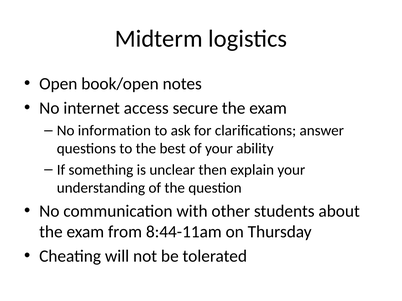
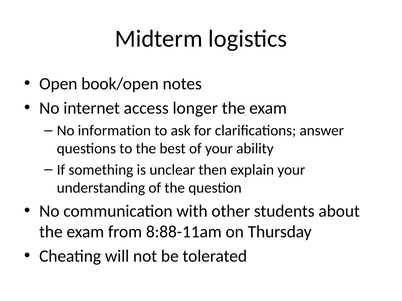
secure: secure -> longer (195, 108)
8:44-11am: 8:44-11am -> 8:88-11am (184, 232)
